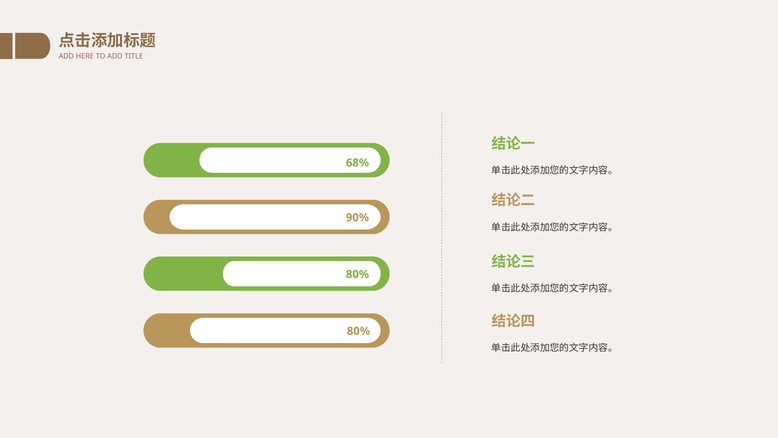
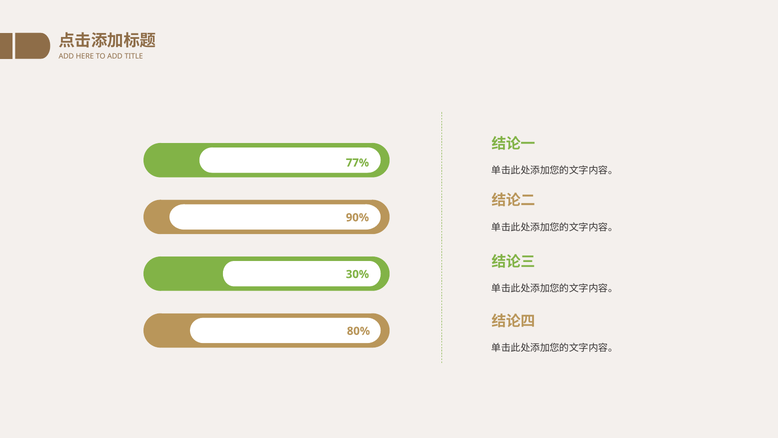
68%: 68% -> 77% (357, 163)
80%: 80% -> 30% (357, 274)
